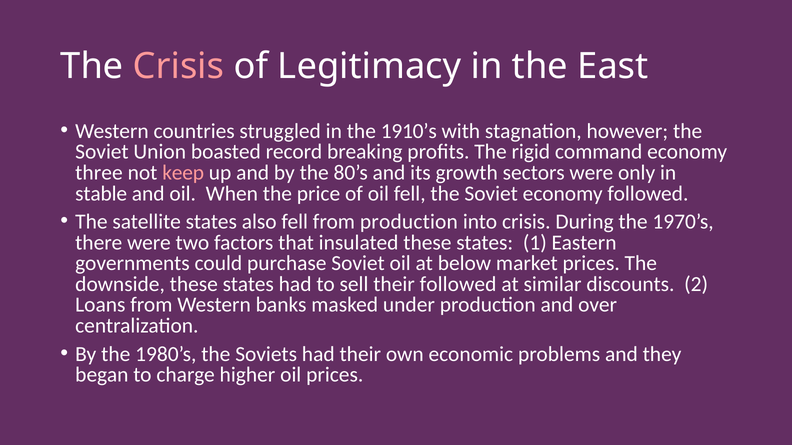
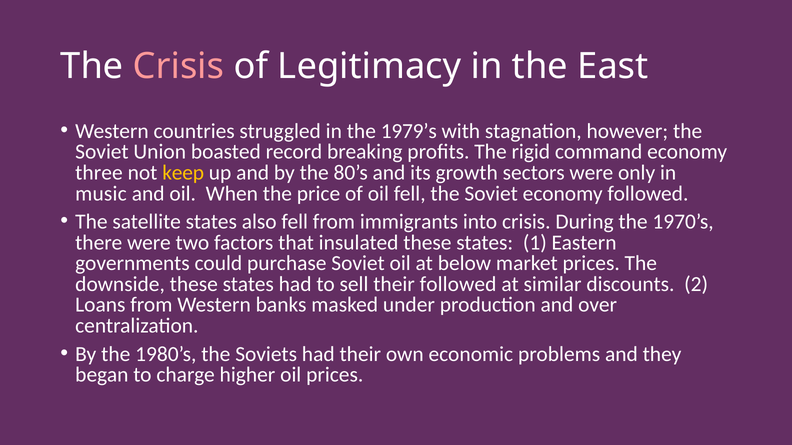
1910’s: 1910’s -> 1979’s (409, 131)
keep colour: pink -> yellow (183, 173)
stable: stable -> music (101, 194)
from production: production -> immigrants (409, 222)
